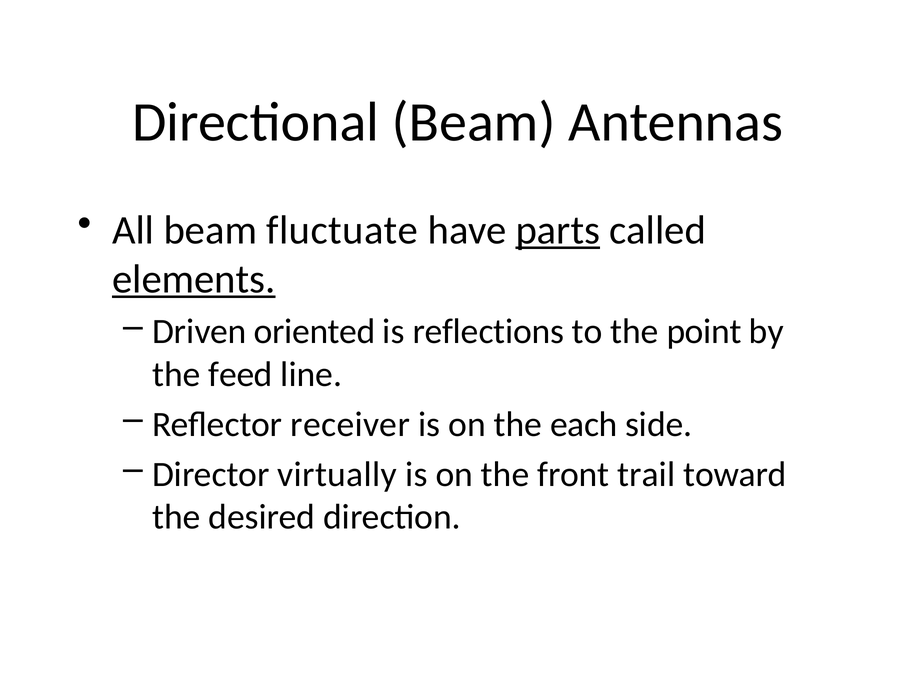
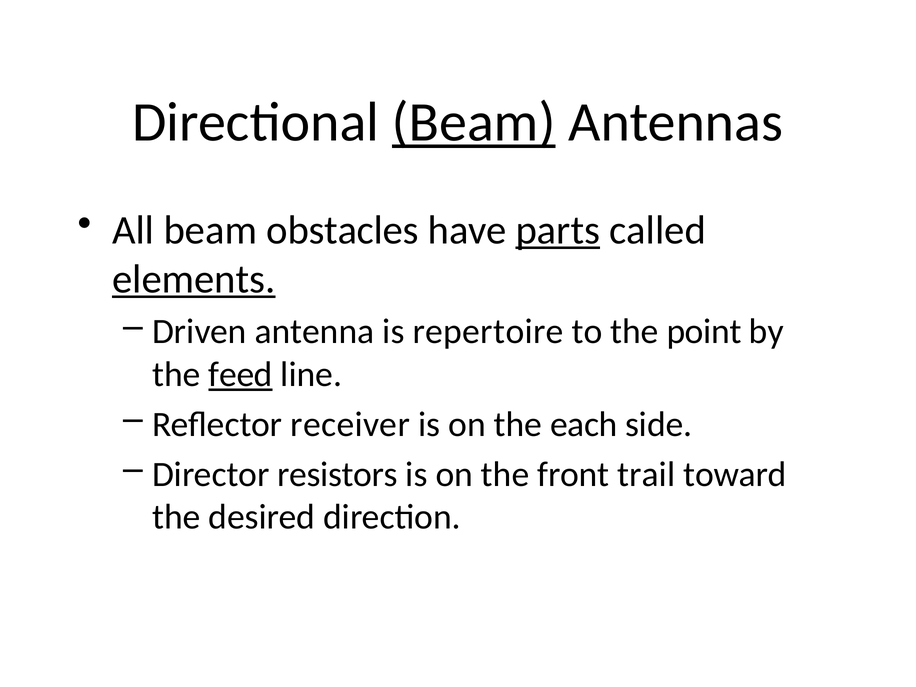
Beam underline: none -> present (474, 122)
fluctuate: fluctuate -> obstacles (343, 230)
oriented: oriented -> antenna (314, 332)
reflections: reflections -> repertoire (488, 332)
feed underline: none -> present (241, 374)
virtually: virtually -> resistors (338, 474)
